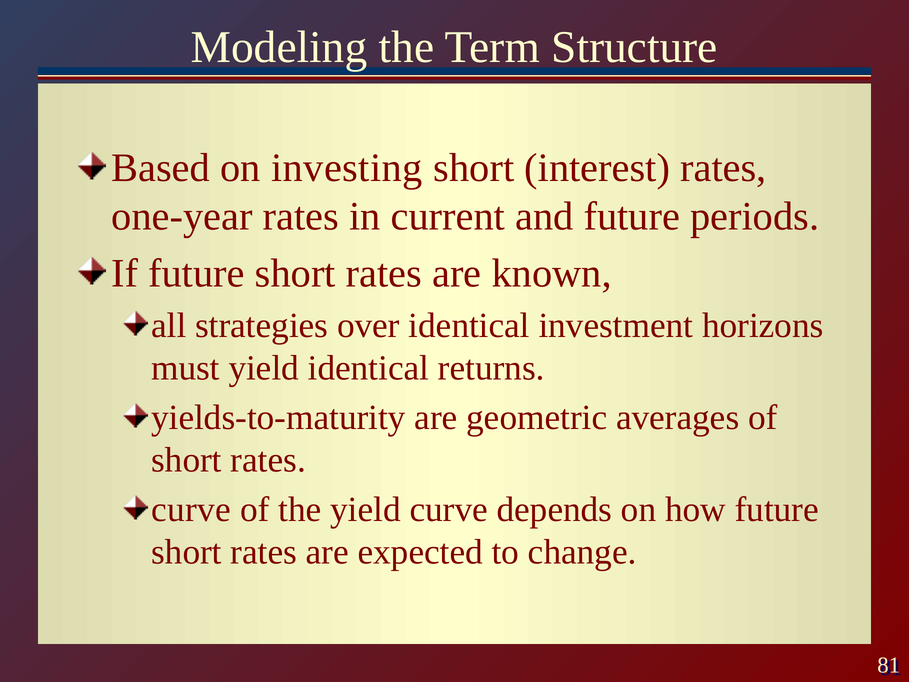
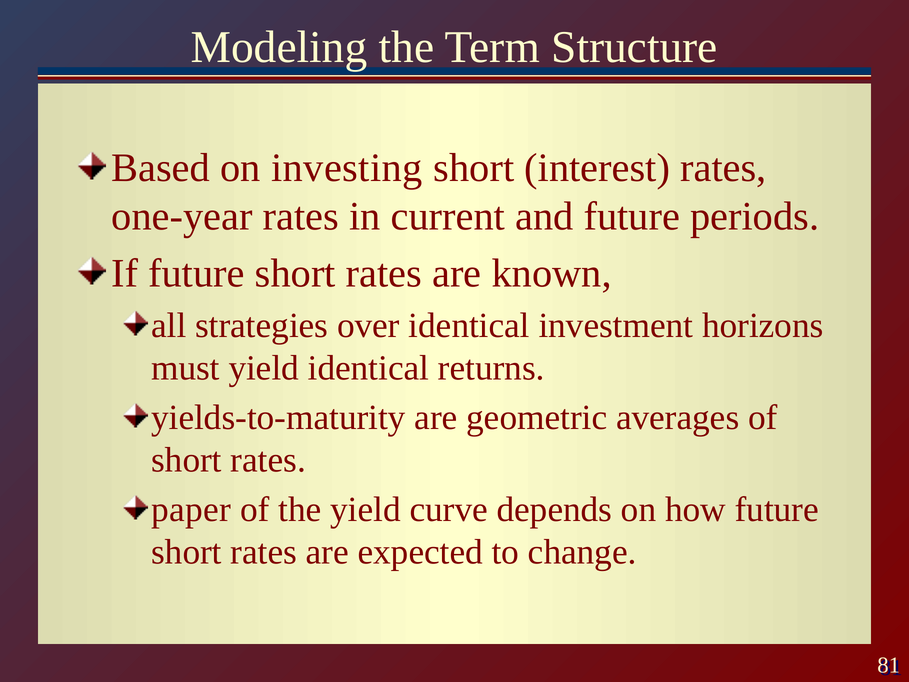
curve: curve -> paper (191, 509)
